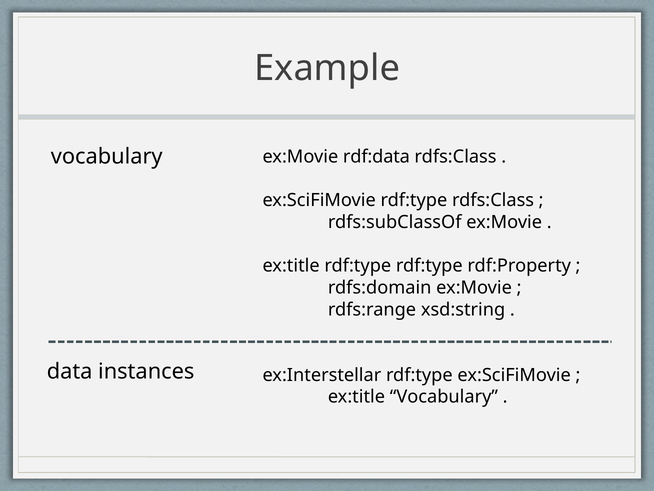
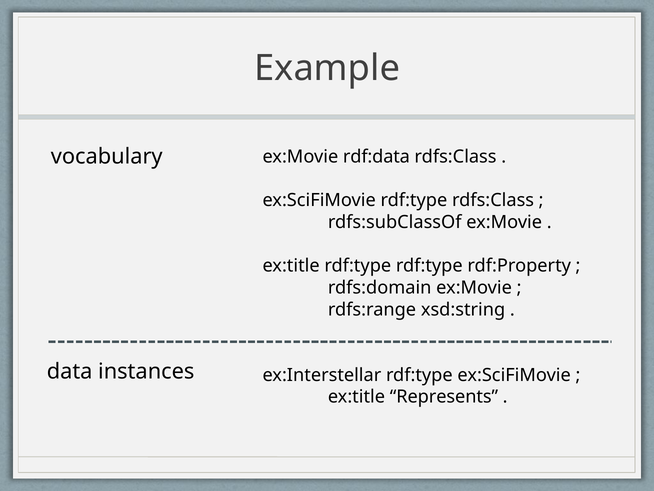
ex:title Vocabulary: Vocabulary -> Represents (444, 397)
